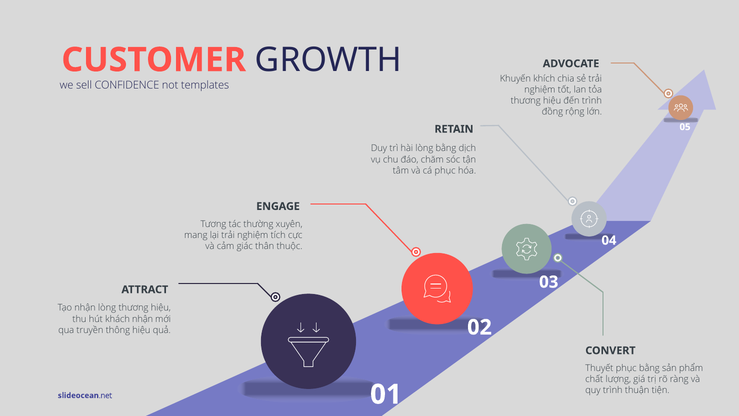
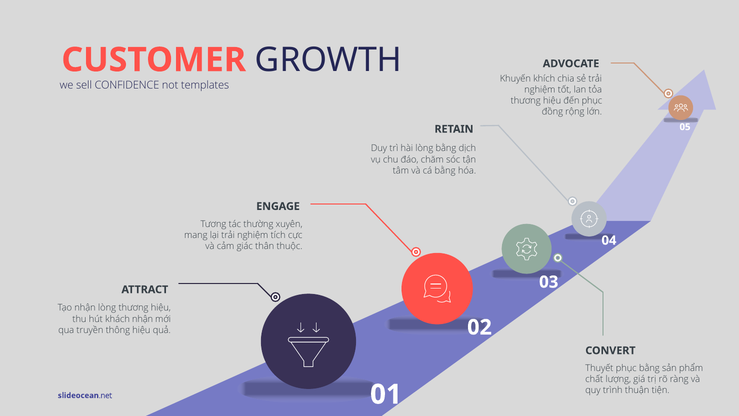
đến trình: trình -> phục (592, 101)
cá phục: phục -> bằng (445, 170)
